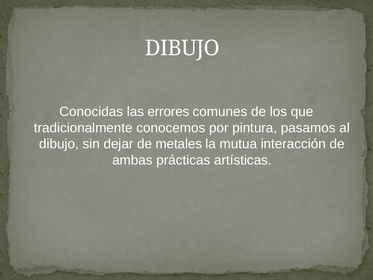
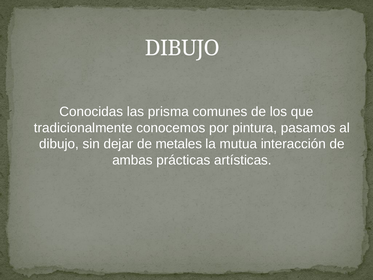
errores: errores -> prisma (168, 112)
